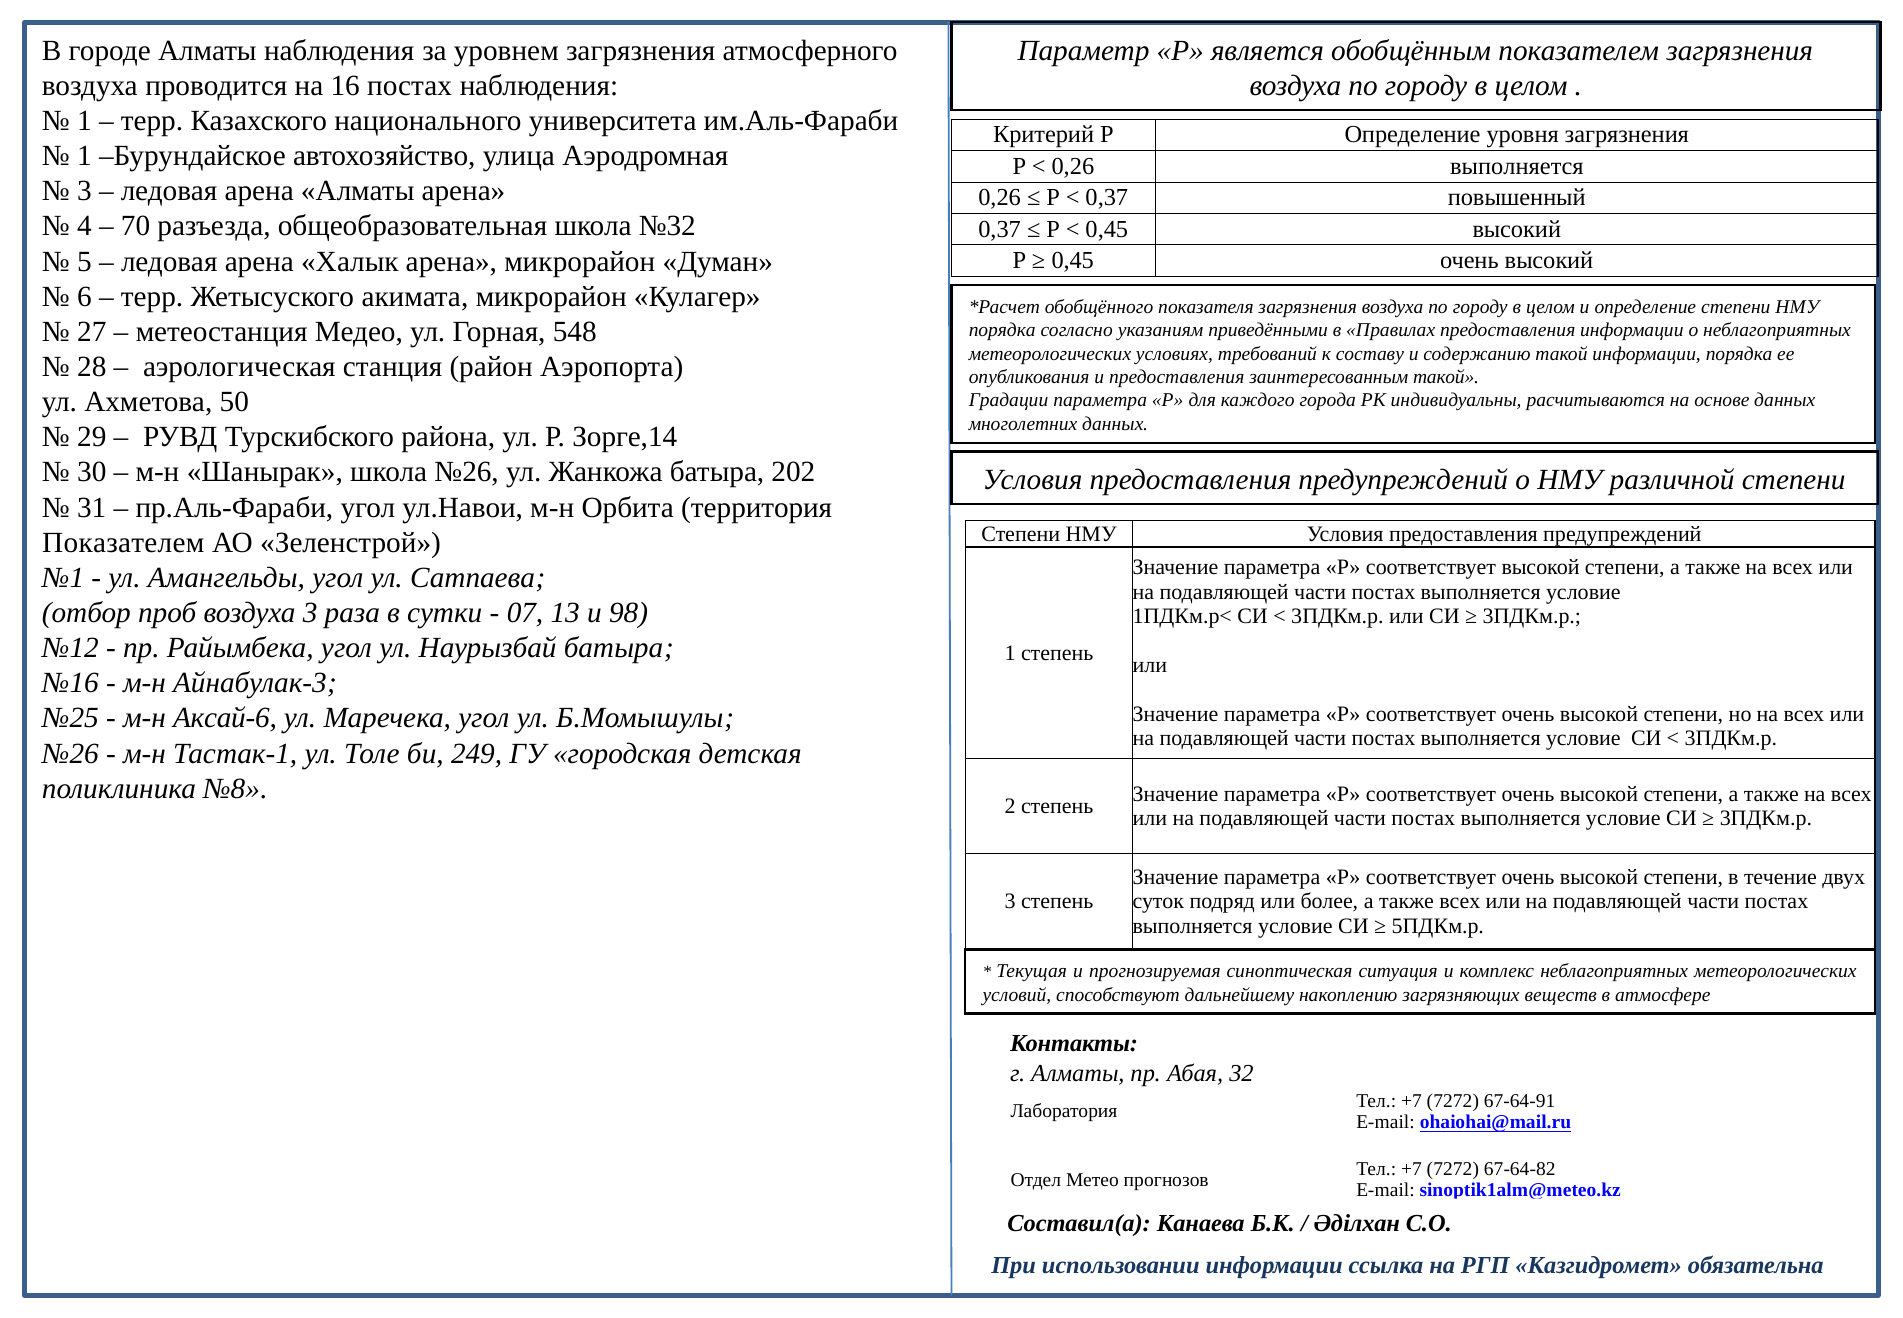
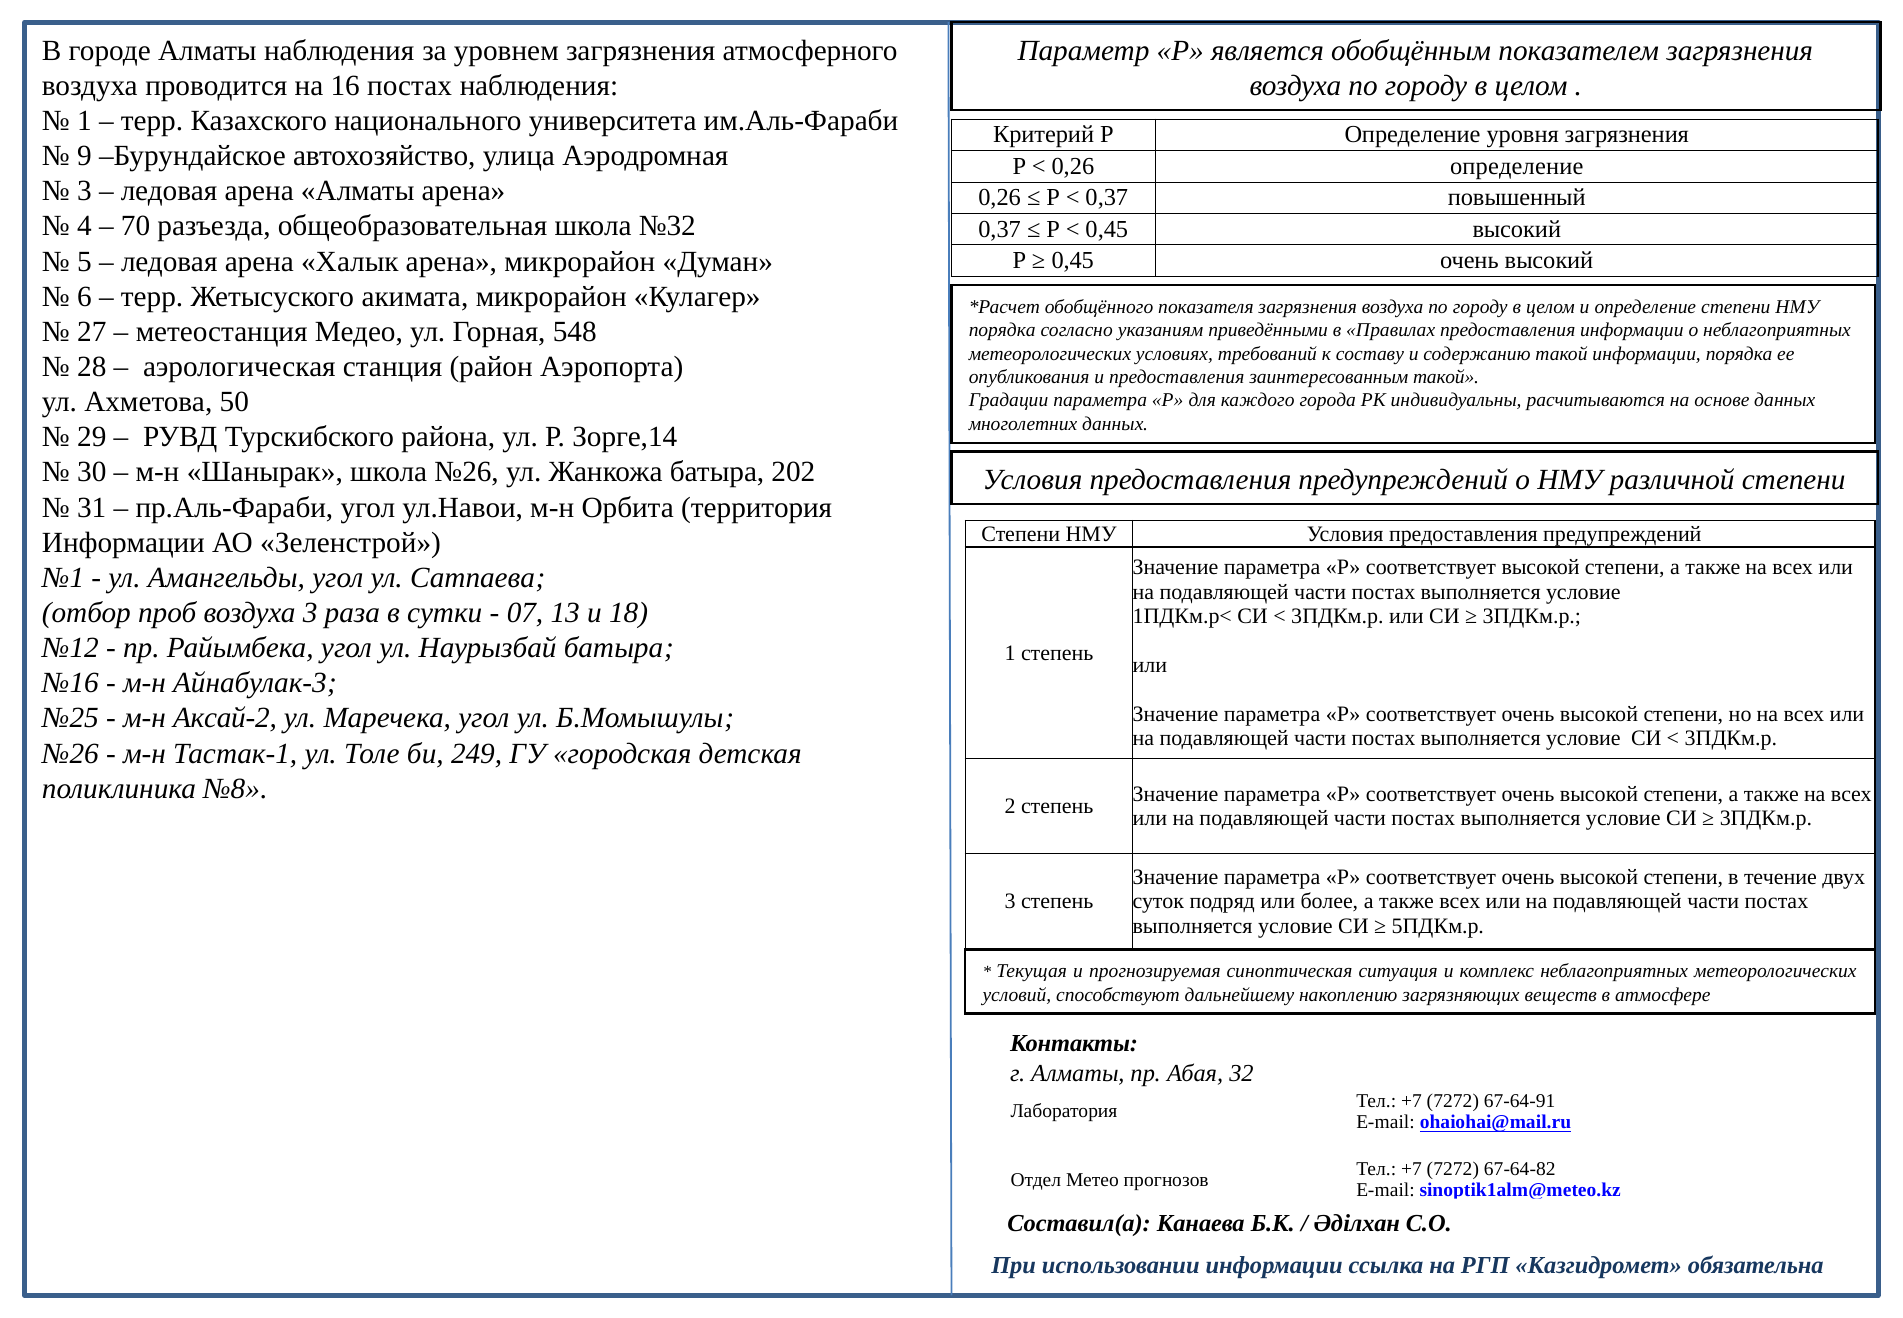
1: 1 -> 9 (84, 156)
0,26 выполняется: выполняется -> определение (1517, 166)
Показателем: Показателем -> Информации (123, 542)
98: 98 -> 18 (629, 613)
Аксай-6: Аксай-6 -> Аксай-2 (225, 718)
